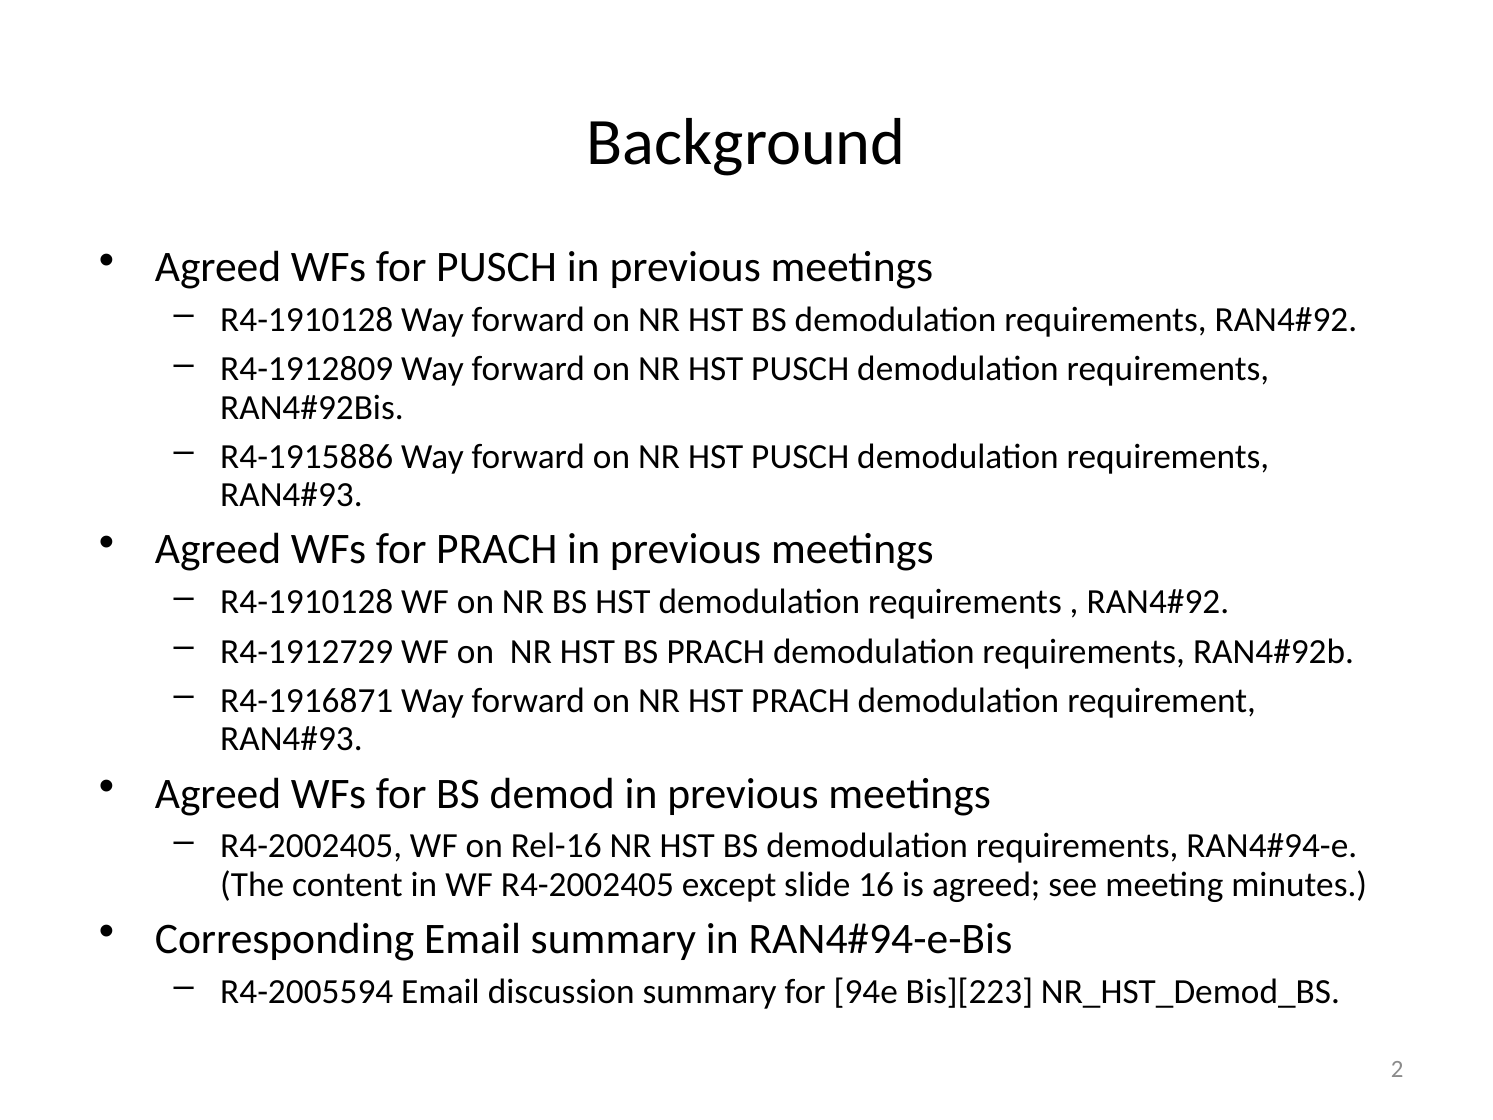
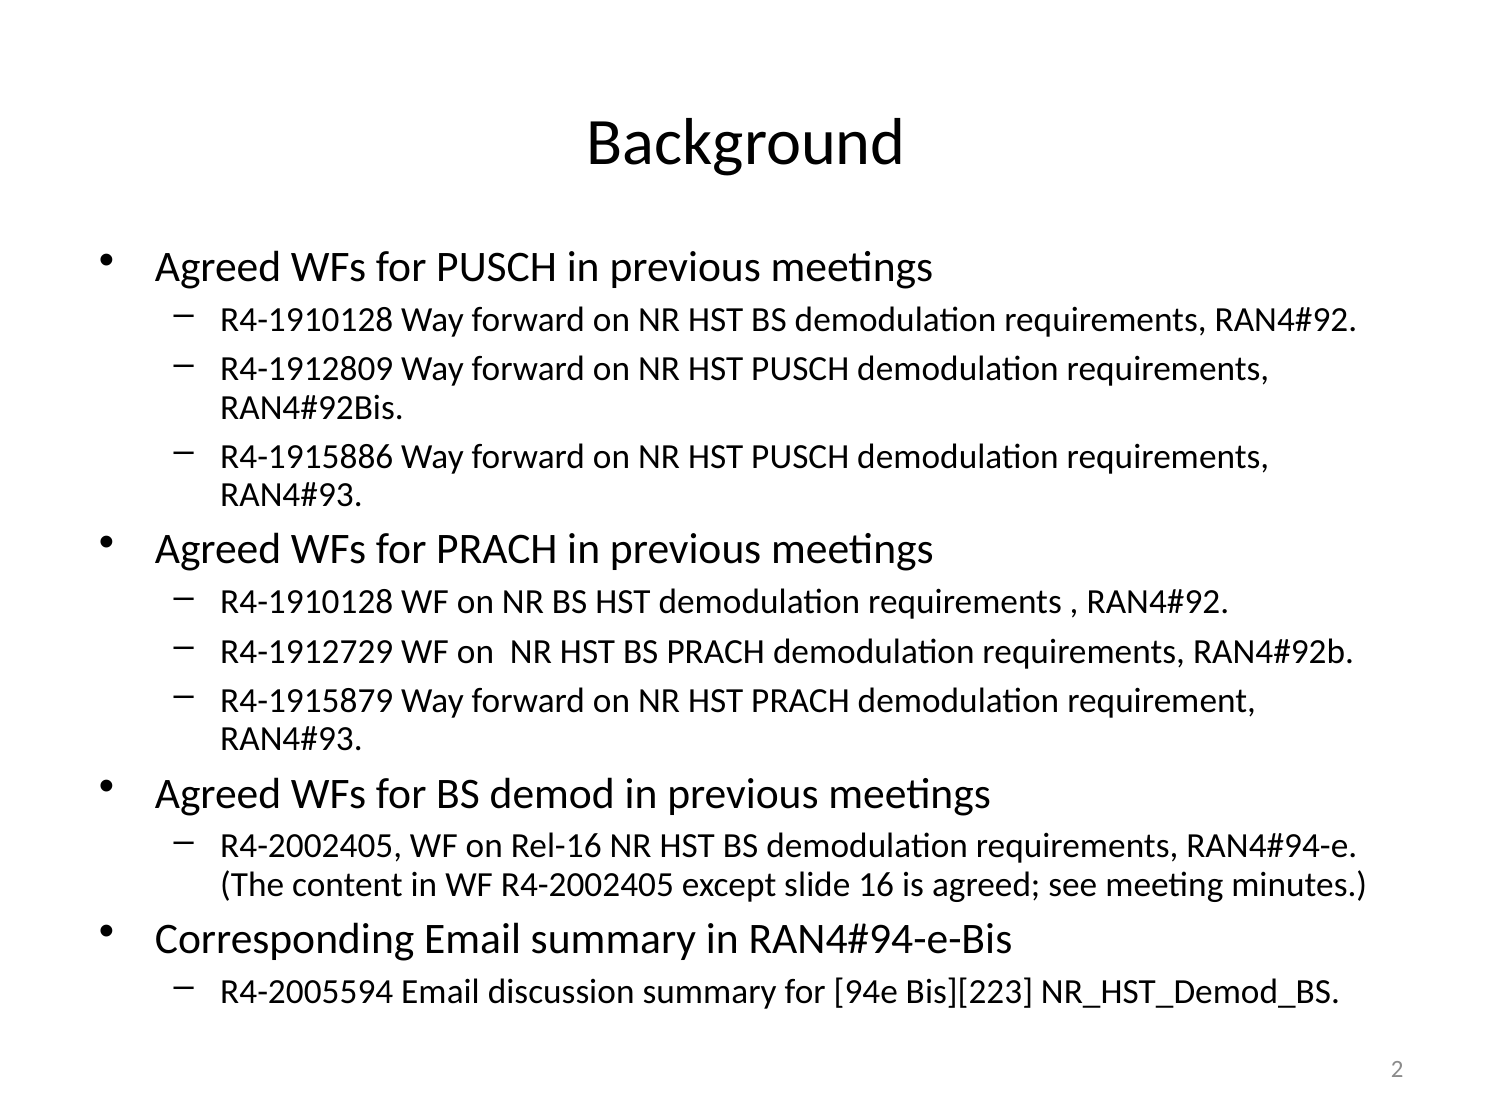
R4-1916871: R4-1916871 -> R4-1915879 (307, 701)
